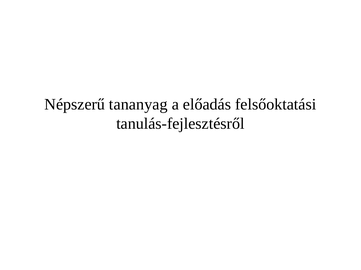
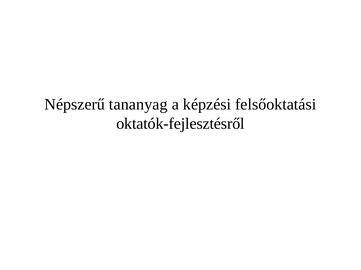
előadás: előadás -> képzési (207, 105)
tanulás-fejlesztésről: tanulás-fejlesztésről -> oktatók-fejlesztésről (180, 124)
